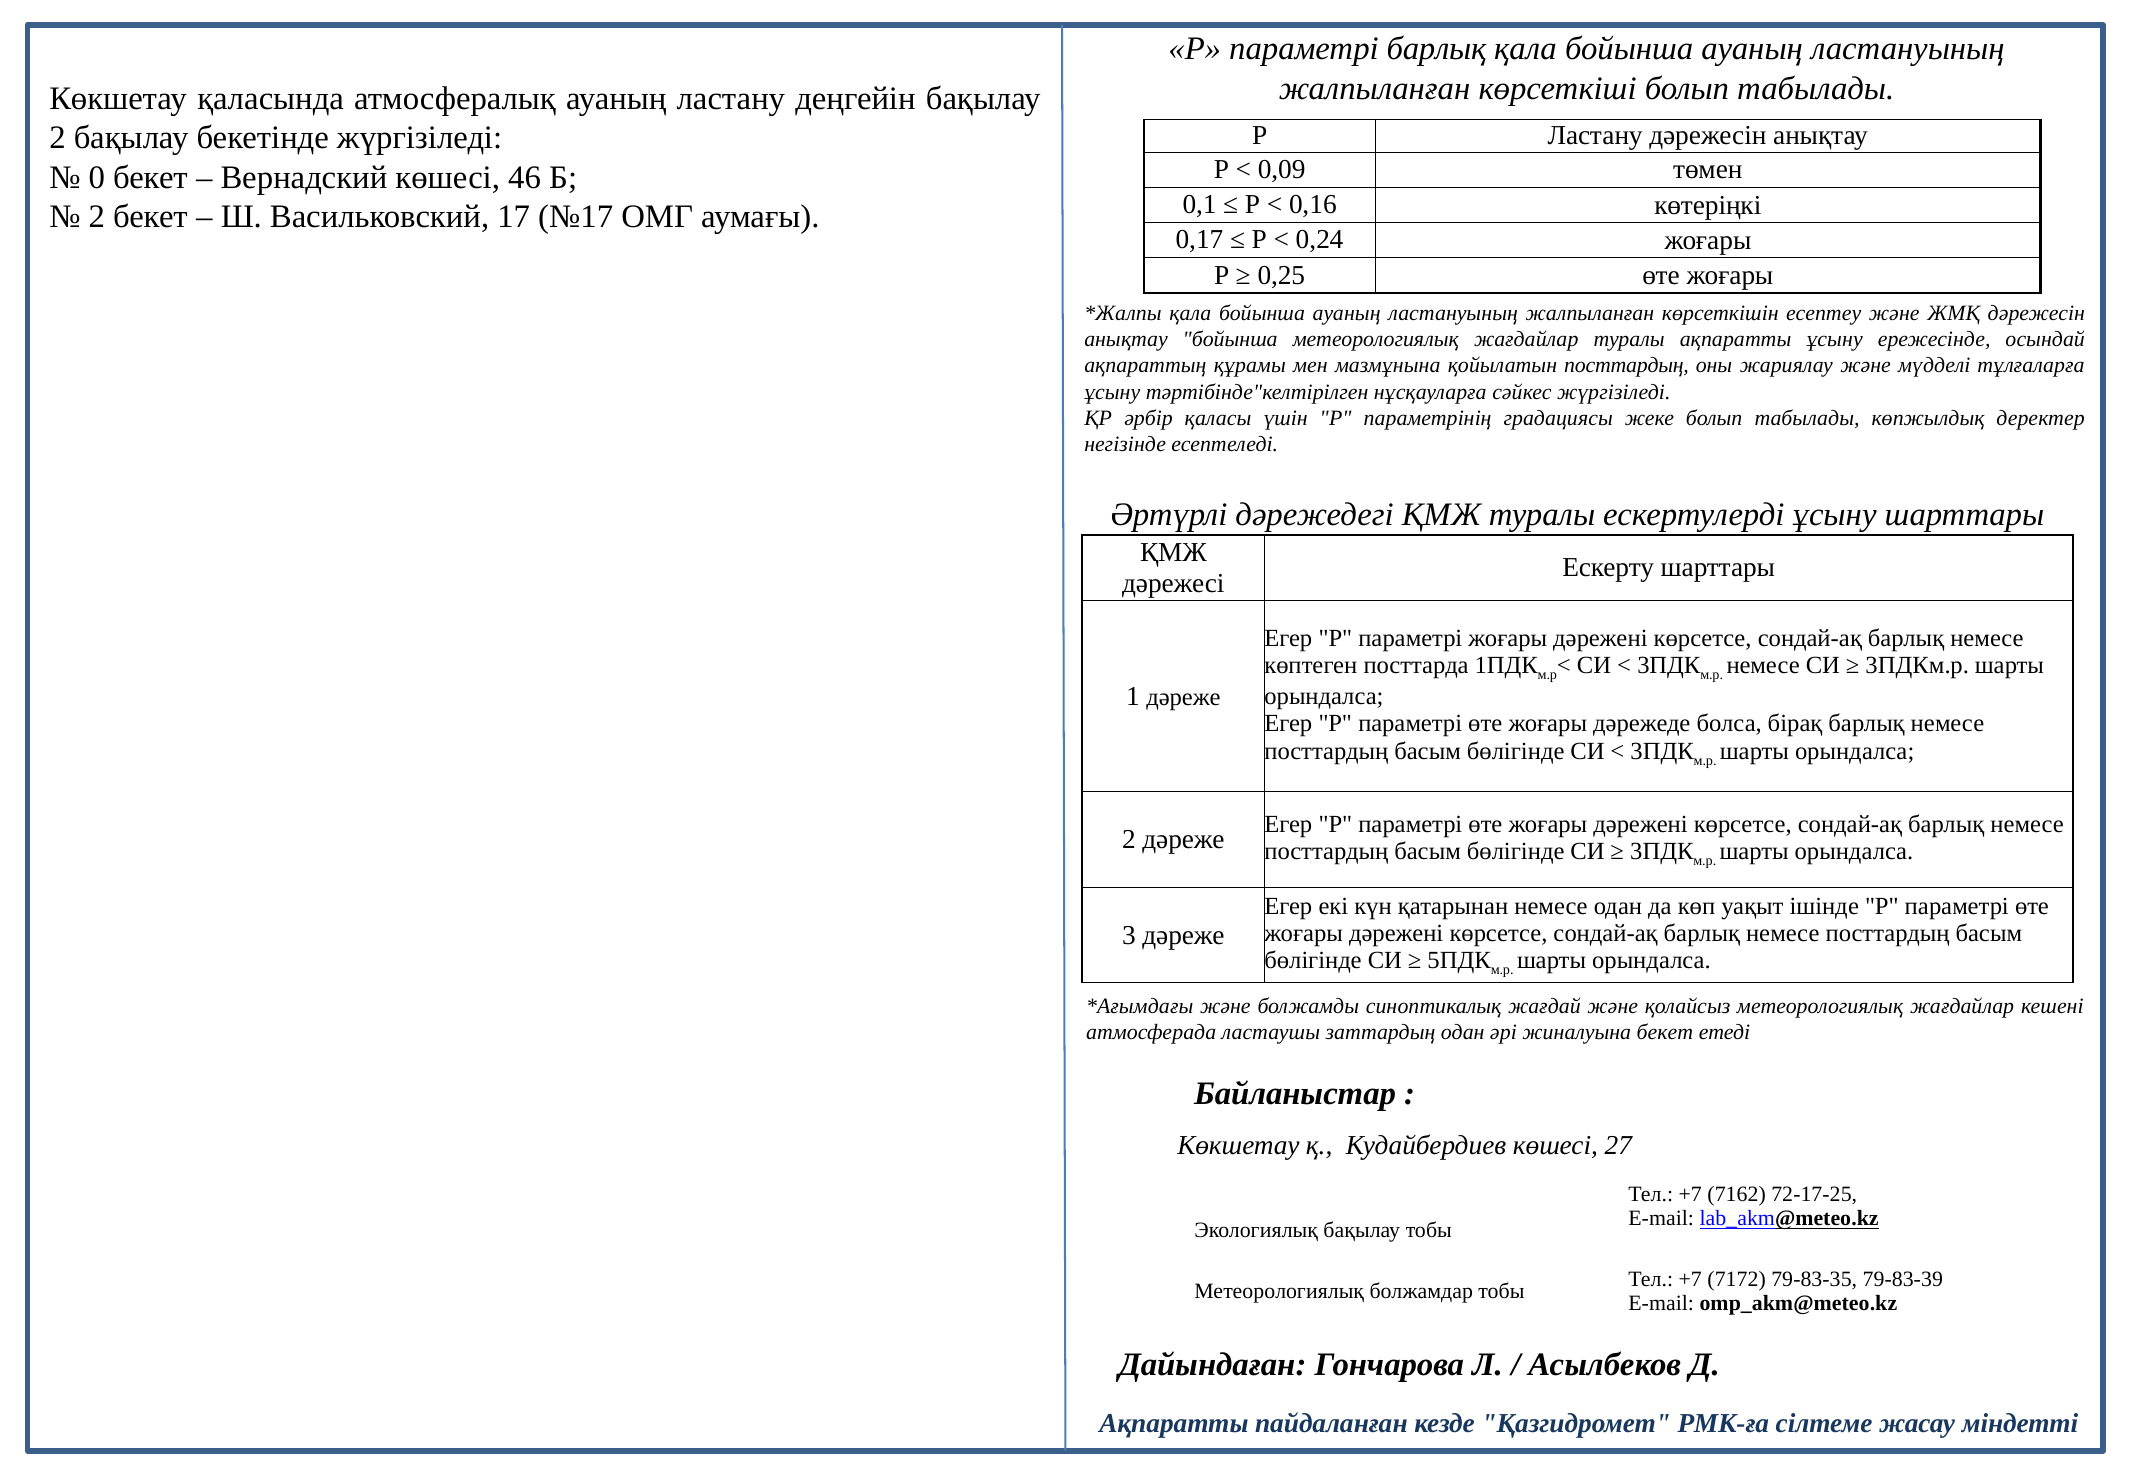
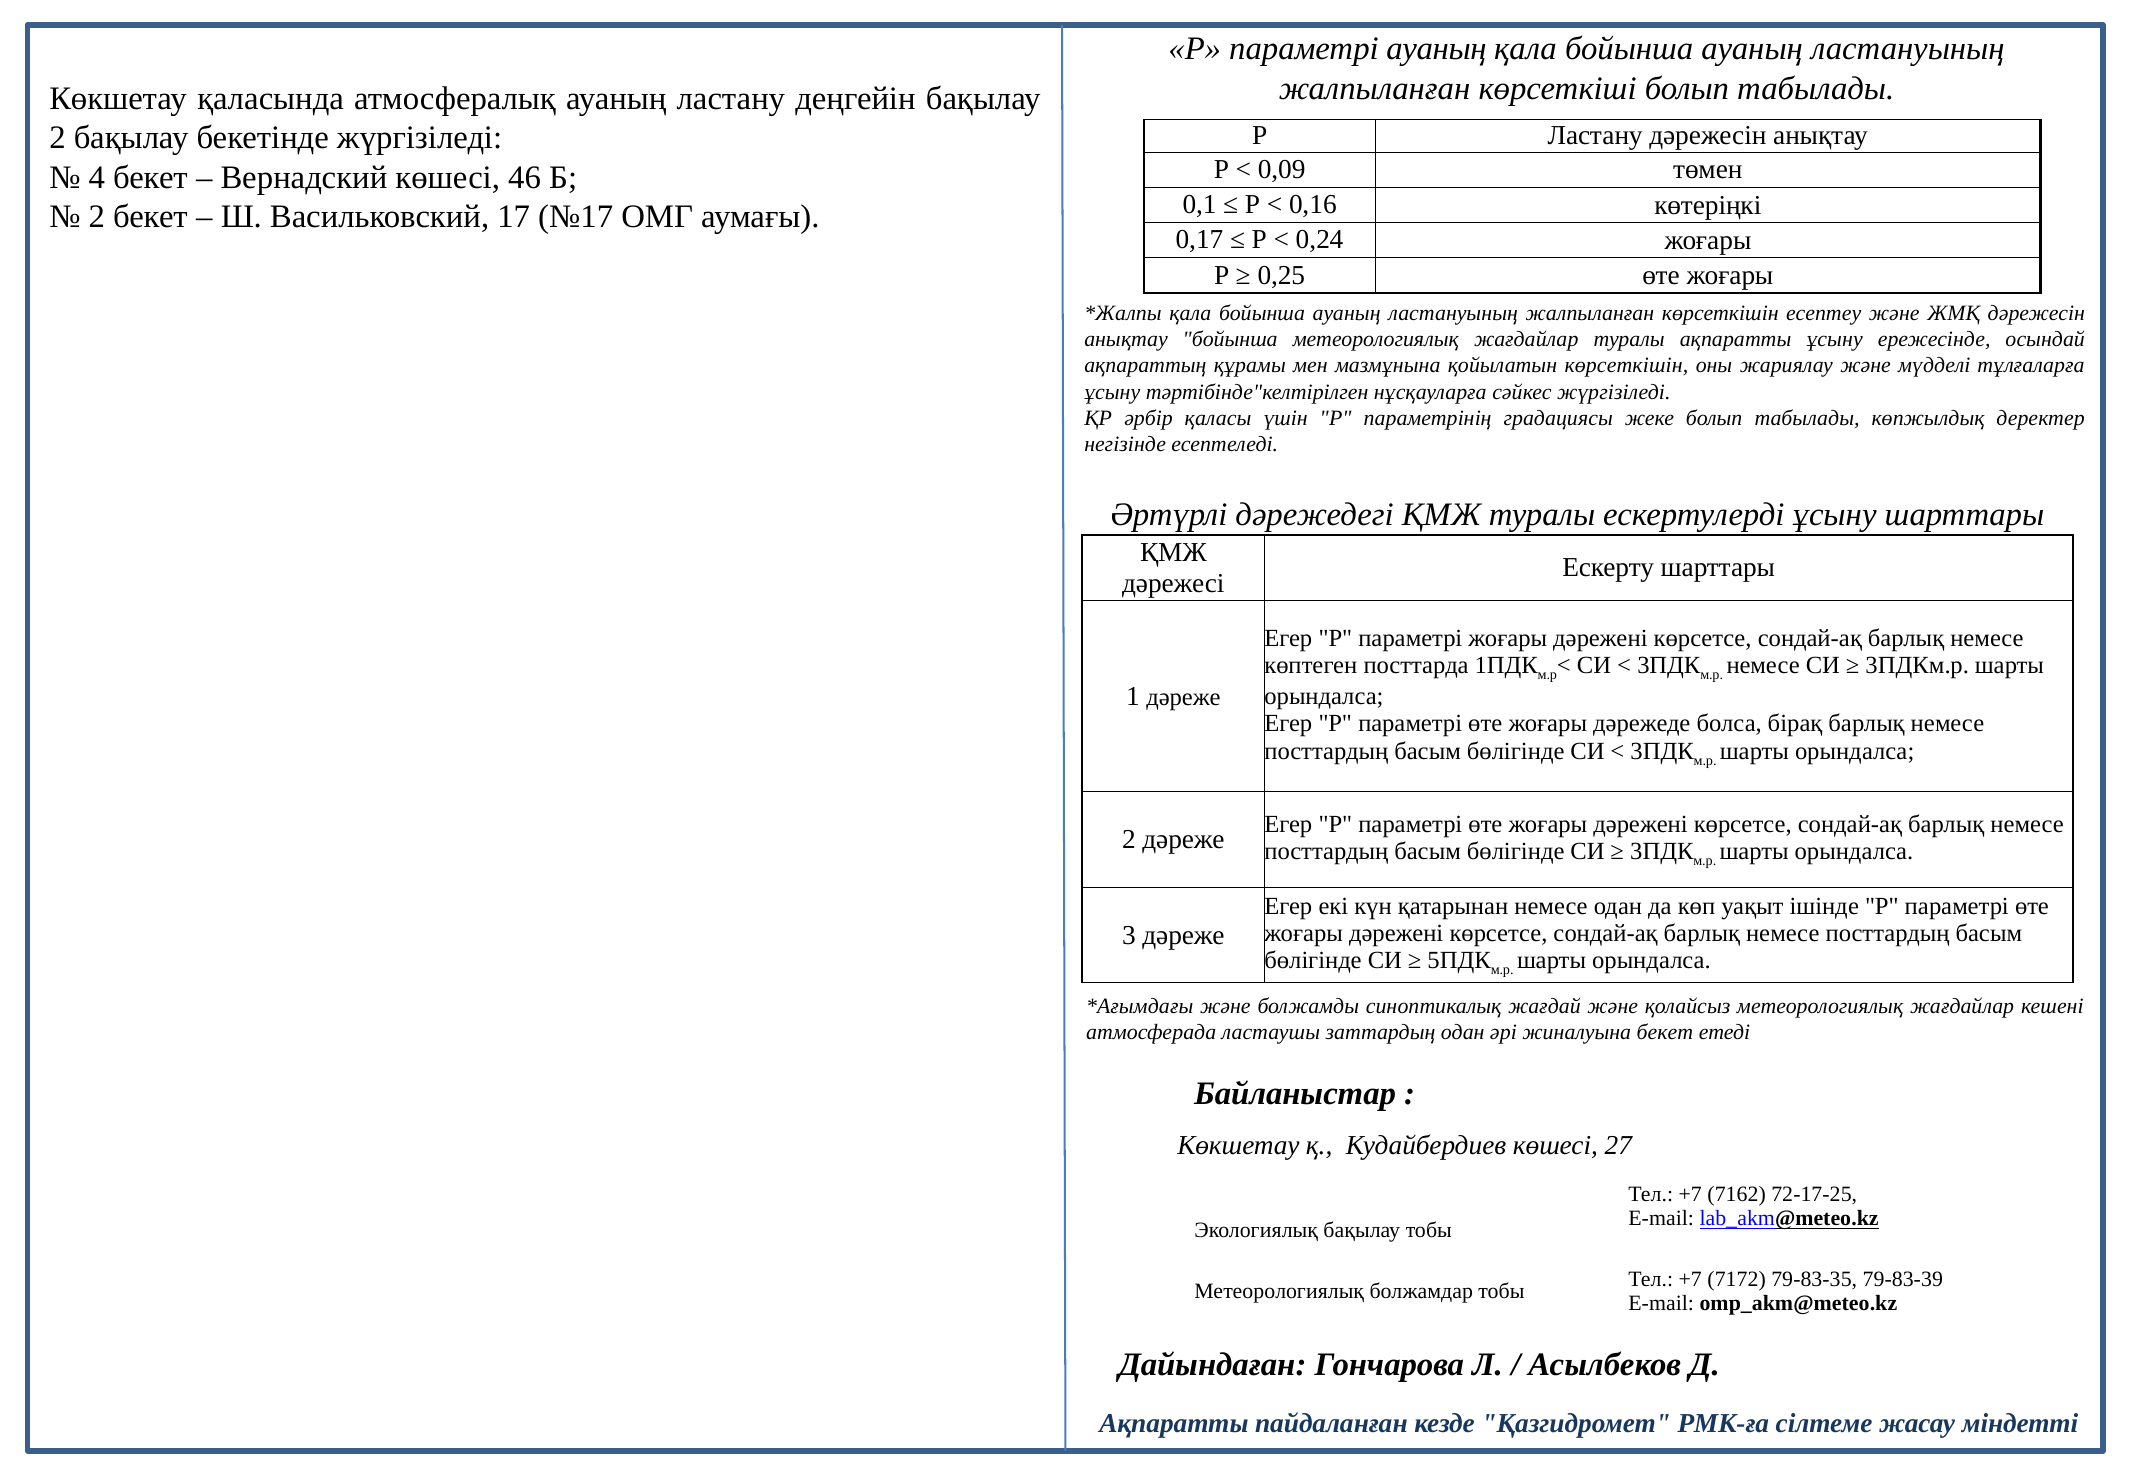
параметрі барлық: барлық -> ауаның (1437, 49)
0: 0 -> 4 (97, 177)
қойылатын посттардың: посттардың -> көрсеткішін (1626, 366)
